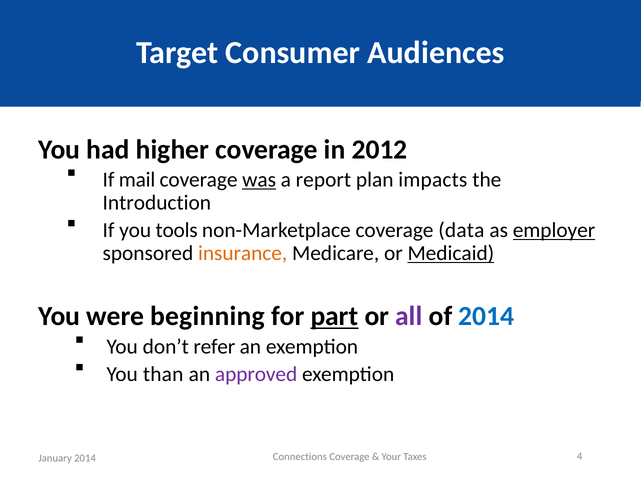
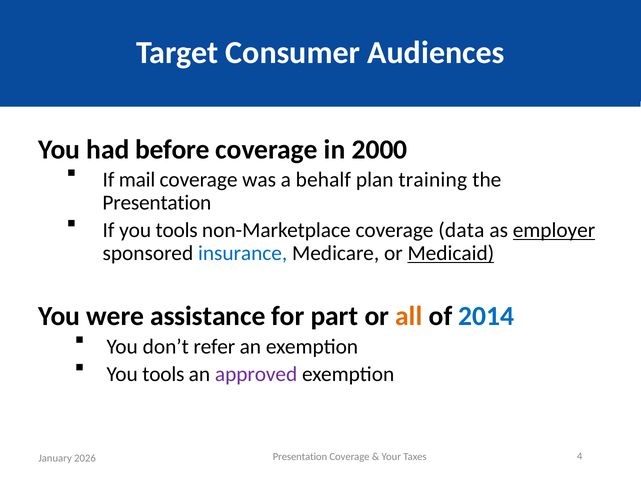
higher: higher -> before (173, 150)
2012: 2012 -> 2000 (380, 150)
was underline: present -> none (259, 180)
report: report -> behalf (323, 180)
impacts: impacts -> training (433, 180)
Introduction: Introduction -> Presentation (157, 203)
insurance colour: orange -> blue (243, 254)
beginning: beginning -> assistance (208, 317)
part underline: present -> none (334, 317)
all colour: purple -> orange (409, 317)
than: than -> tools (163, 375)
Connections: Connections -> Presentation (300, 457)
January 2014: 2014 -> 2026 (85, 459)
